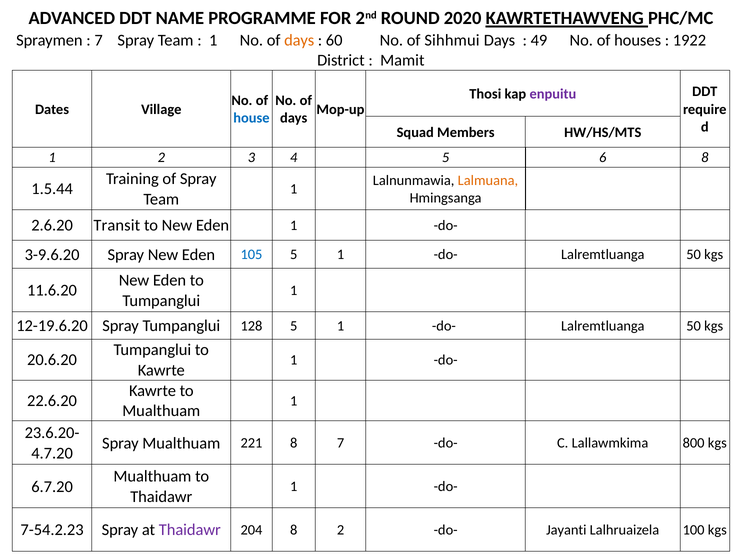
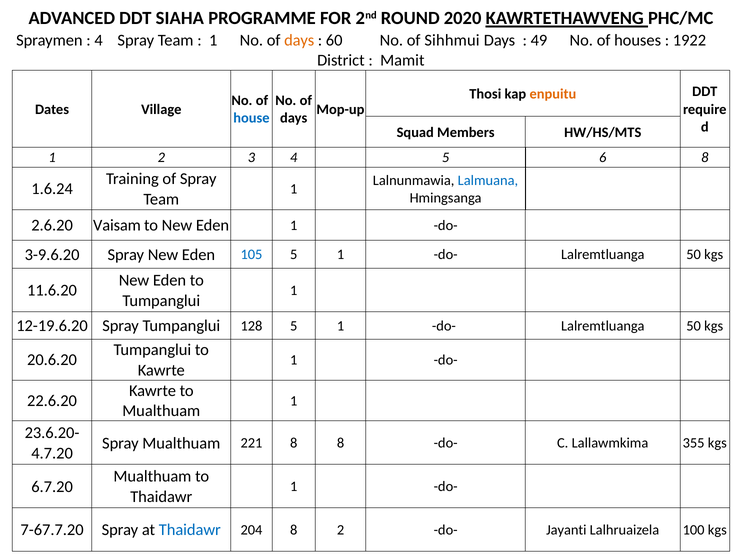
NAME: NAME -> SIAHA (180, 18)
7: 7 -> 4 (99, 40)
enpuitu colour: purple -> orange (553, 94)
Lalmuana colour: orange -> blue (488, 180)
1.5.44: 1.5.44 -> 1.6.24 (52, 189)
Transit: Transit -> Vaisam (117, 225)
8 7: 7 -> 8 (341, 443)
800: 800 -> 355 (694, 443)
7-54.2.23: 7-54.2.23 -> 7-67.7.20 (52, 530)
Thaidawr colour: purple -> blue (190, 530)
